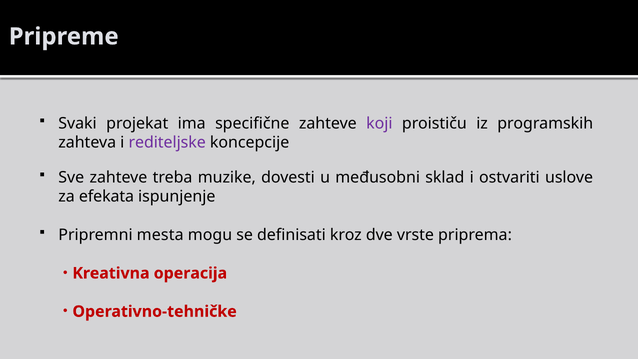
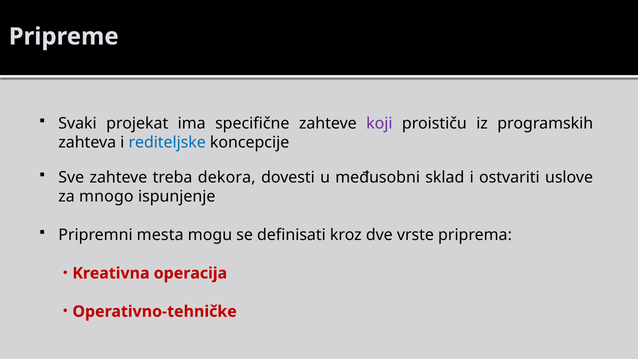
rediteljske colour: purple -> blue (167, 142)
muzike: muzike -> dekora (227, 177)
efekata: efekata -> mnogo (106, 197)
